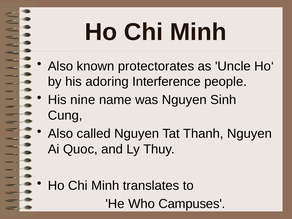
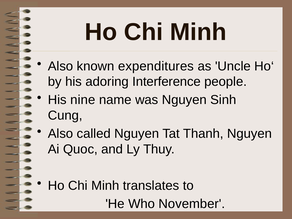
protectorates: protectorates -> expenditures (156, 66)
Campuses: Campuses -> November (192, 204)
